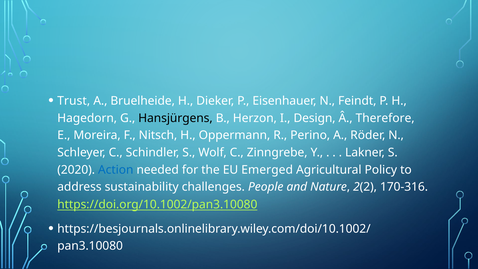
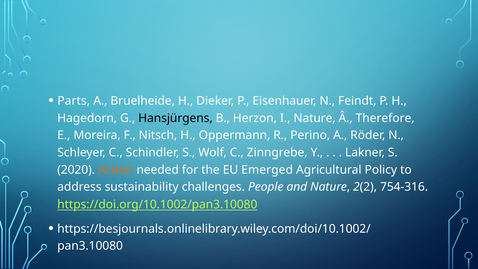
Trust: Trust -> Parts (74, 101)
I Design: Design -> Nature (315, 118)
Action colour: blue -> orange (116, 170)
170-316: 170-316 -> 754-316 (404, 187)
